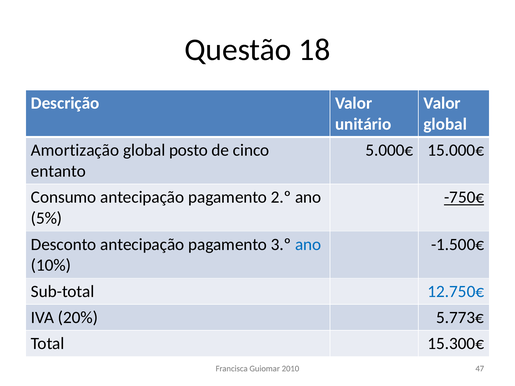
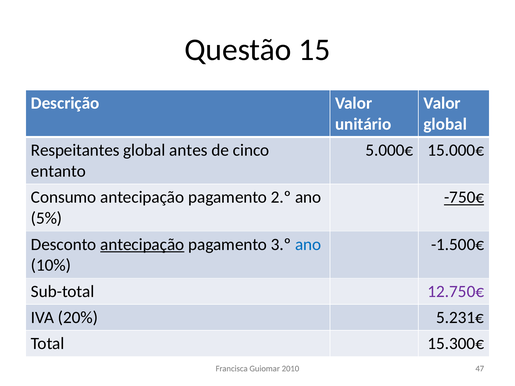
18: 18 -> 15 (314, 50)
Amortização: Amortização -> Respeitantes (75, 150)
posto: posto -> antes (188, 150)
antecipação underline: none -> present (142, 245)
12.750€ colour: blue -> purple (456, 292)
5.773€: 5.773€ -> 5.231€ (460, 318)
